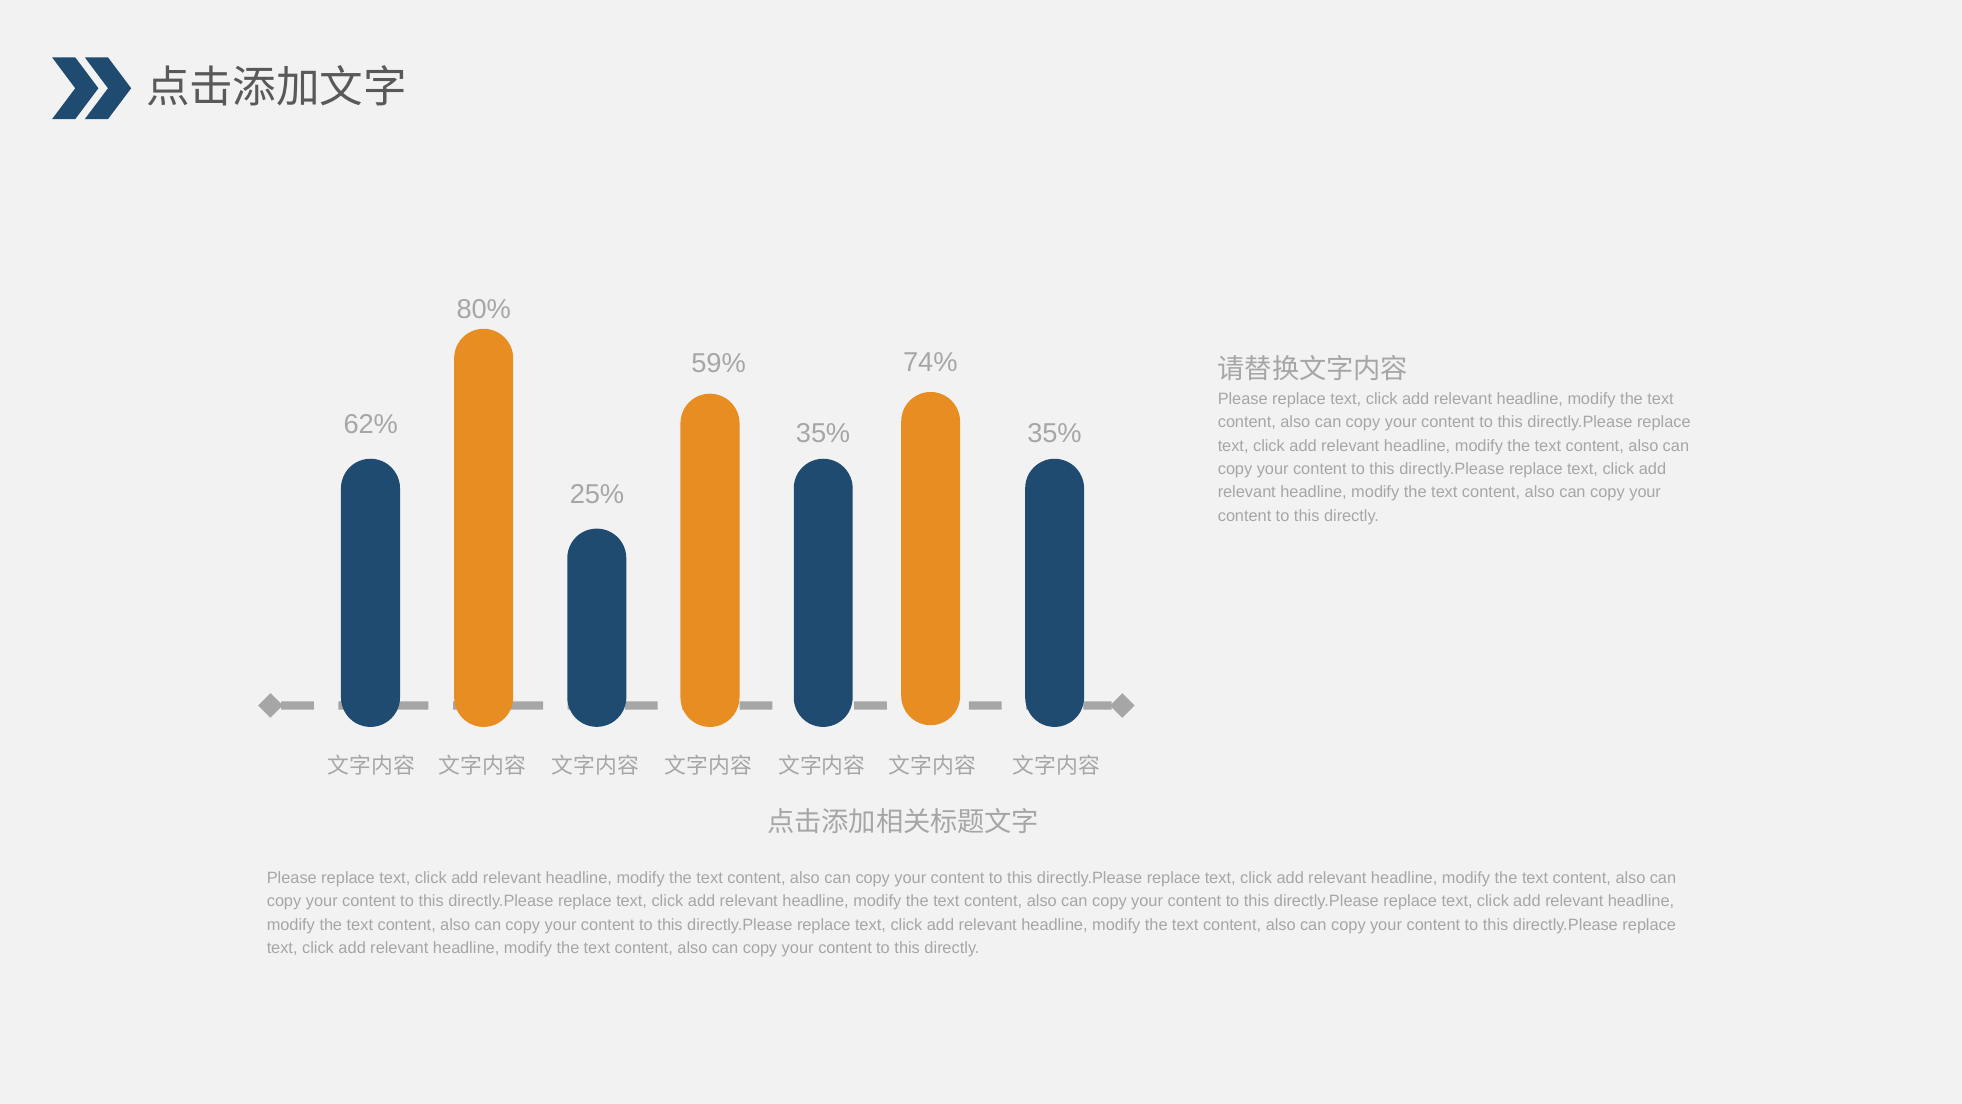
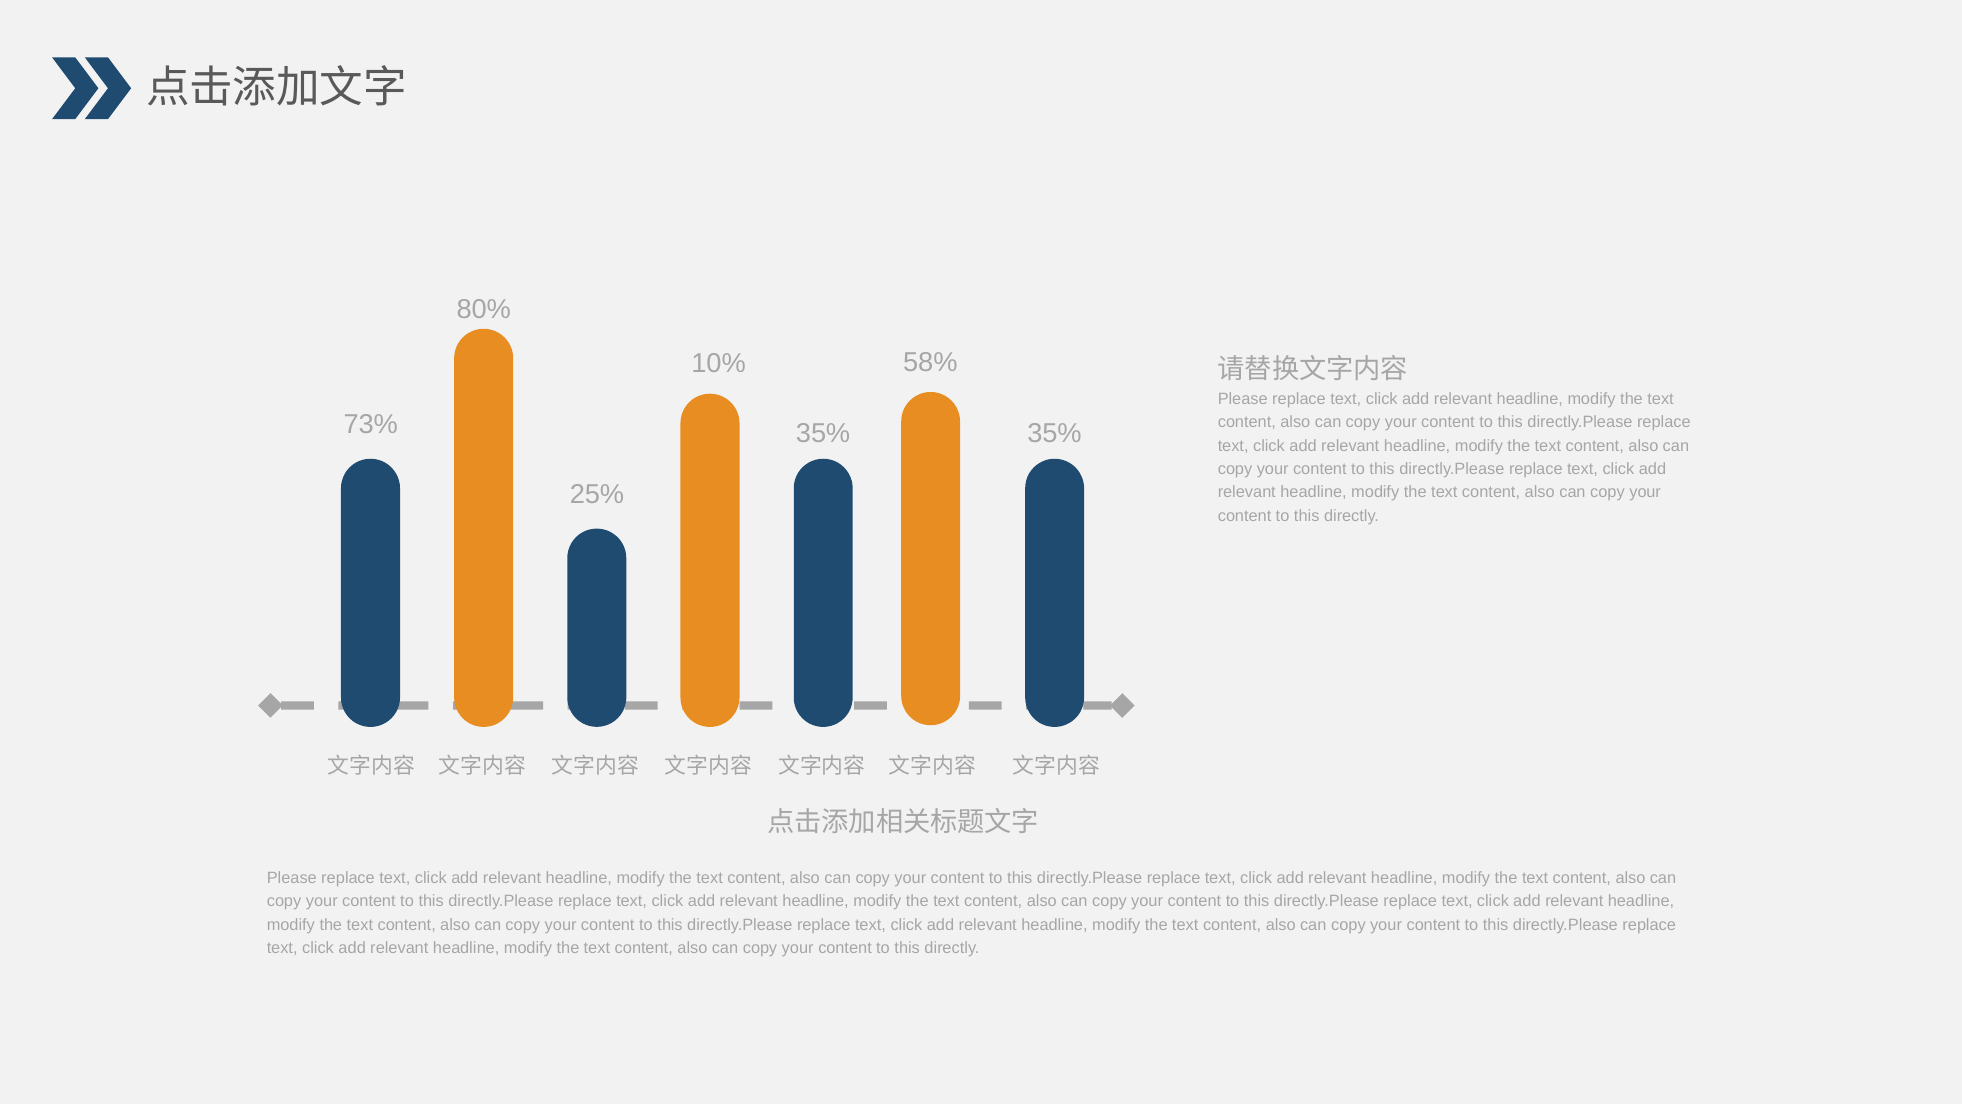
74%: 74% -> 58% (930, 362)
59%: 59% -> 10% (719, 363)
62%: 62% -> 73% (371, 424)
